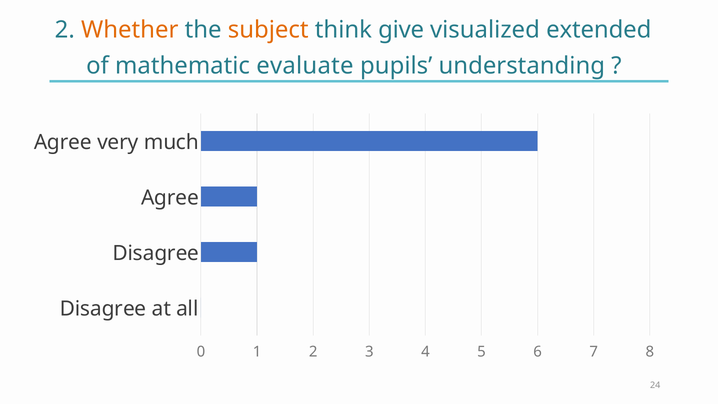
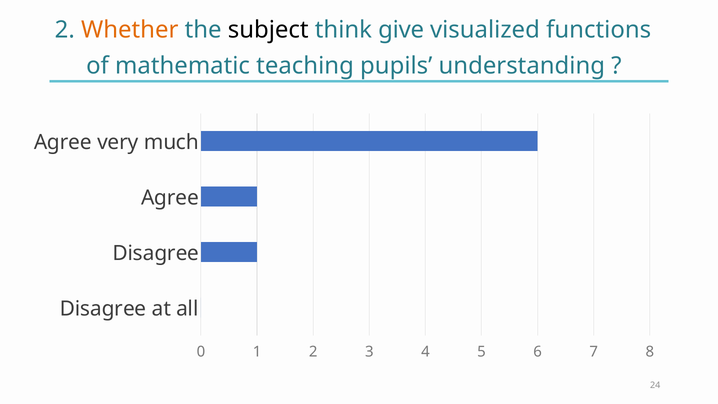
subject colour: orange -> black (268, 30)
extended: extended -> functions (599, 30)
evaluate: evaluate -> teaching (305, 66)
